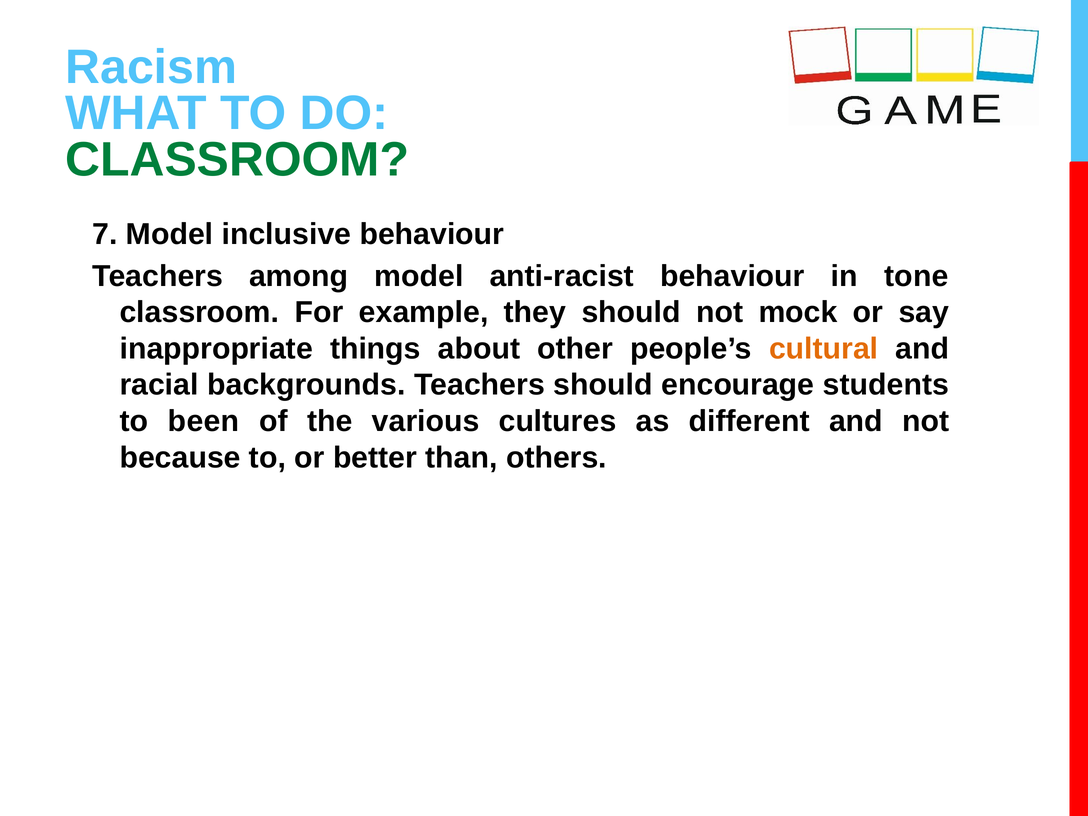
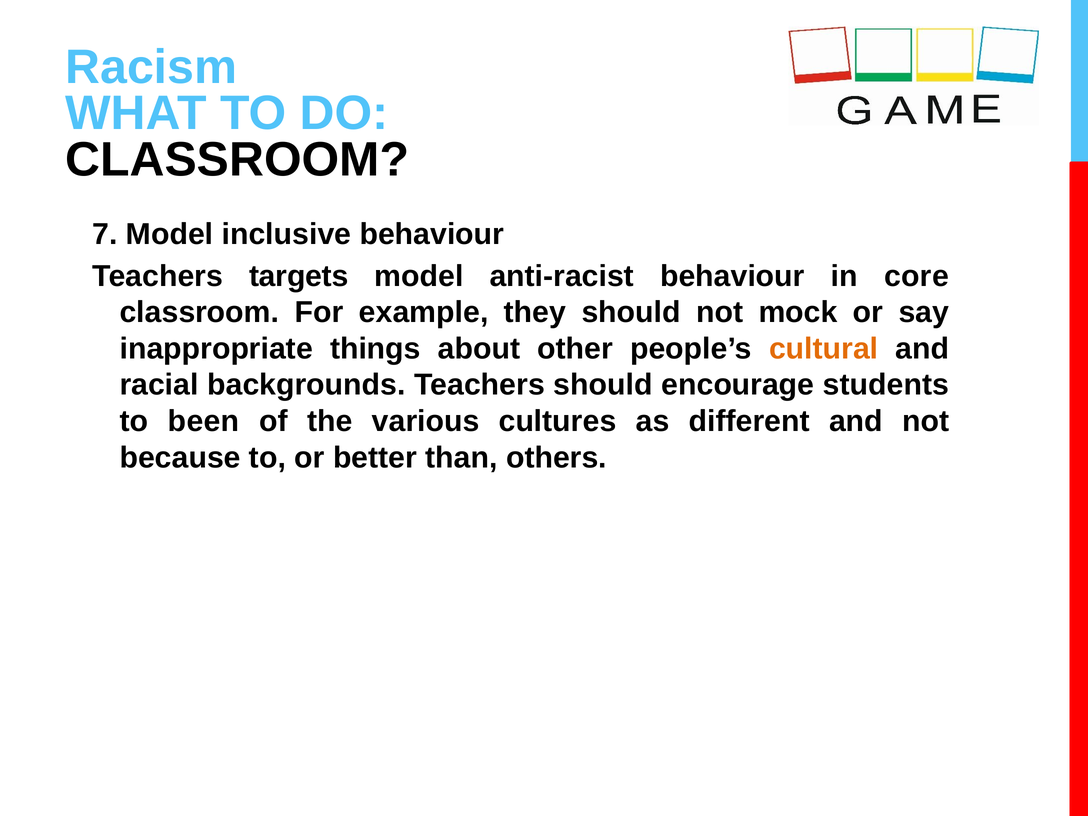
CLASSROOM colour: green -> black (237, 160)
among: among -> targets (299, 276)
tone: tone -> core (916, 276)
